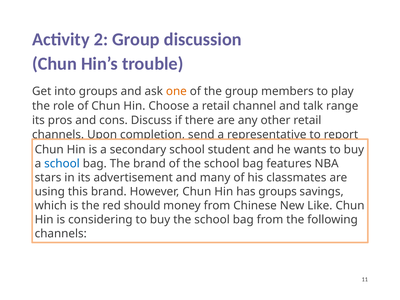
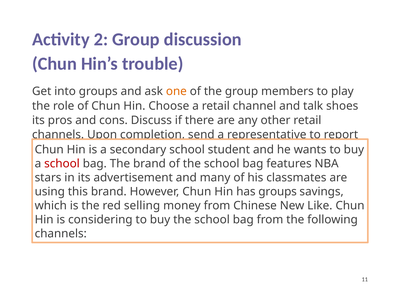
range: range -> shoes (342, 106)
school colour: blue -> red (62, 164)
should: should -> selling (142, 206)
